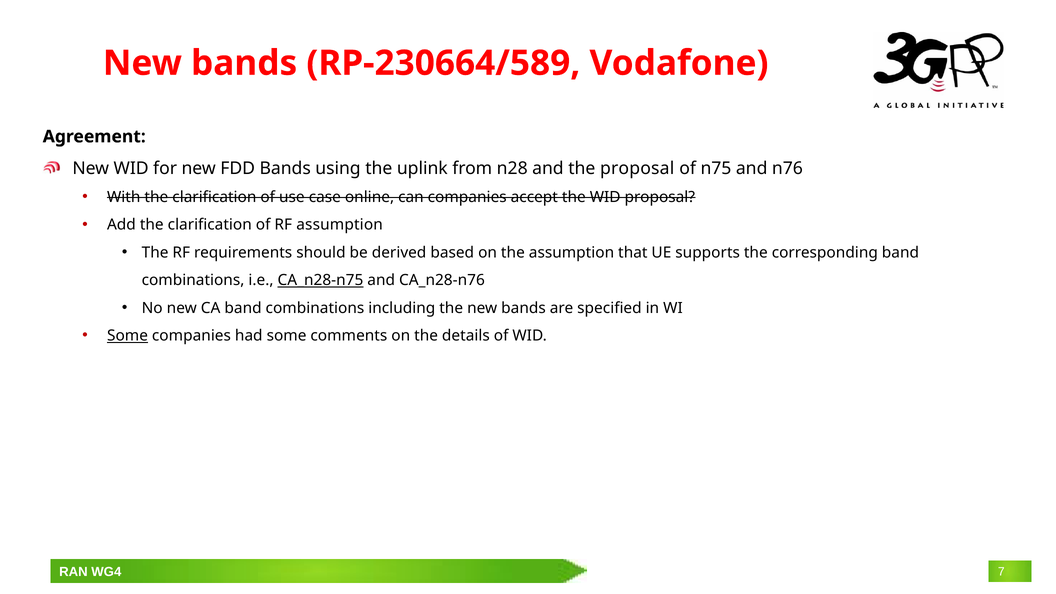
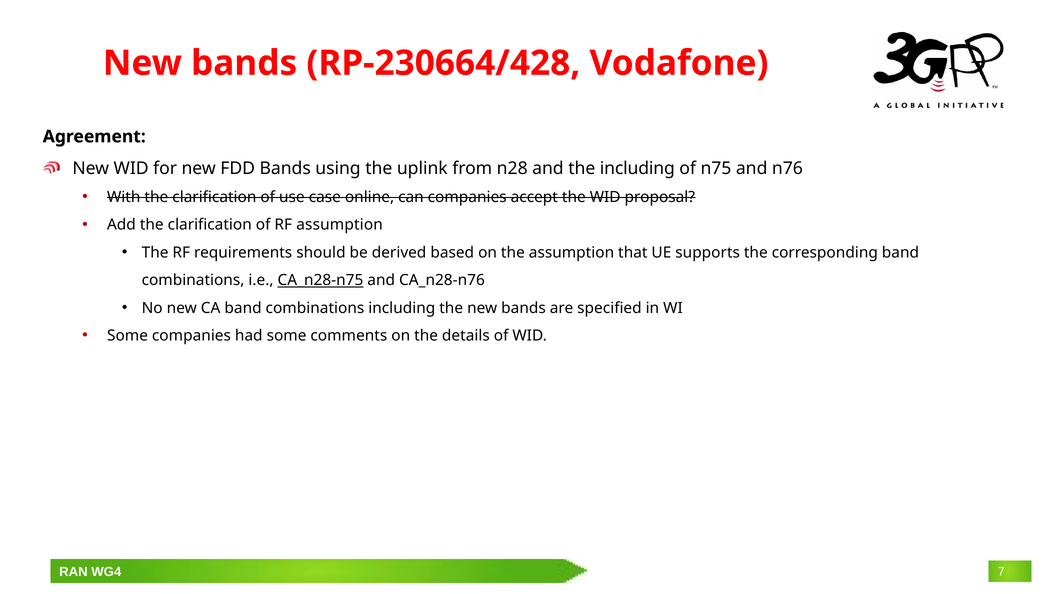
RP-230664/589: RP-230664/589 -> RP-230664/428 (443, 63)
the proposal: proposal -> including (637, 168)
Some underline: present -> none (128, 336)
